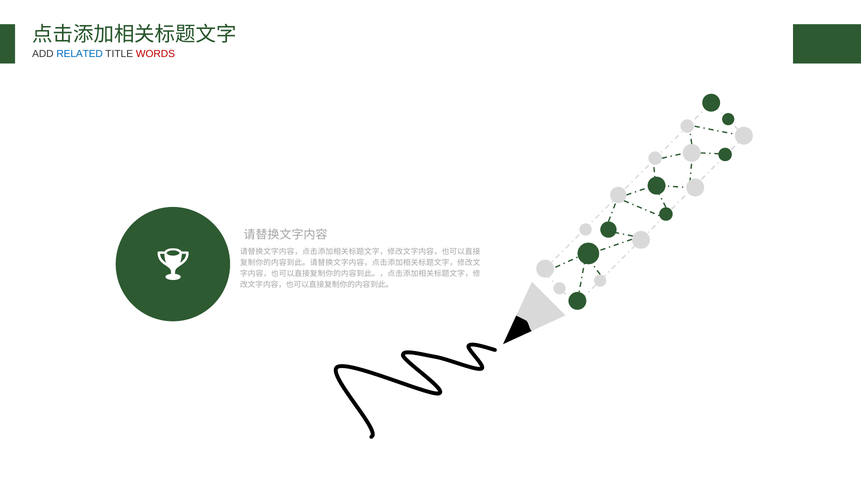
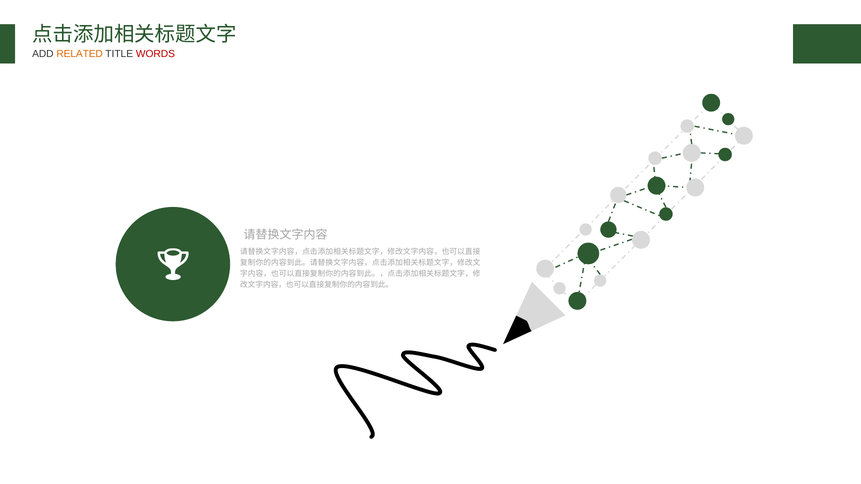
RELATED colour: blue -> orange (80, 54)
